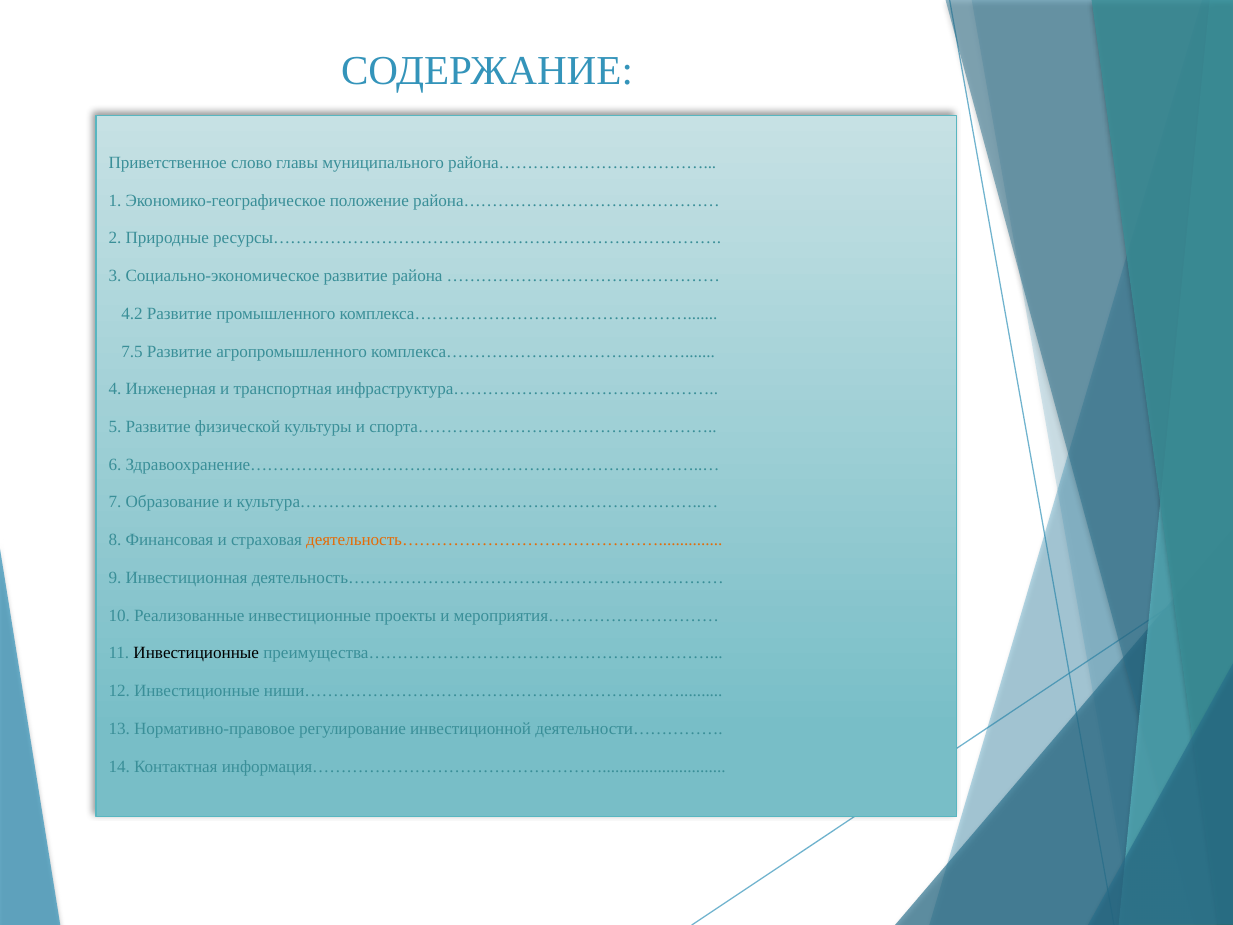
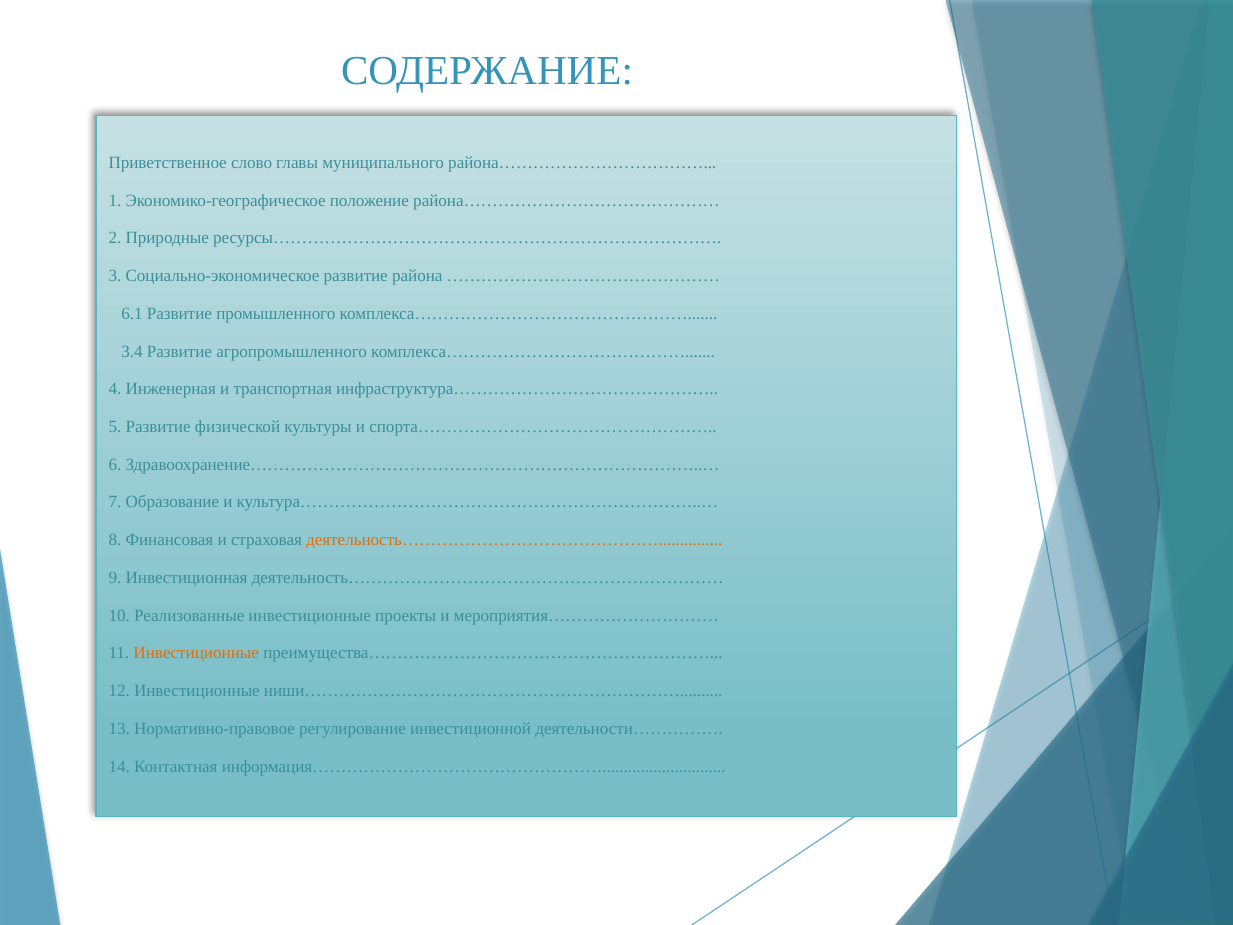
4.2: 4.2 -> 6.1 (132, 314)
7.5: 7.5 -> 3.4 (132, 351)
Инвестиционные colour: black -> orange (196, 653)
